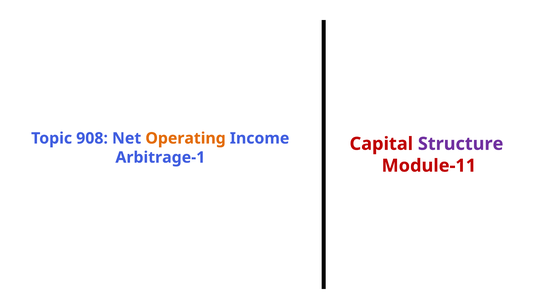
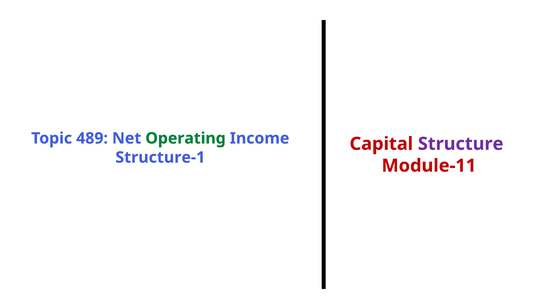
908: 908 -> 489 (92, 138)
Operating colour: orange -> green (186, 138)
Arbitrage-1: Arbitrage-1 -> Structure-1 (160, 157)
